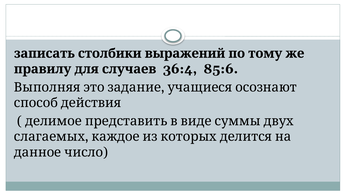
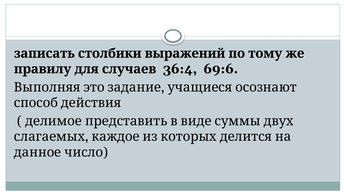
85:6: 85:6 -> 69:6 (221, 69)
